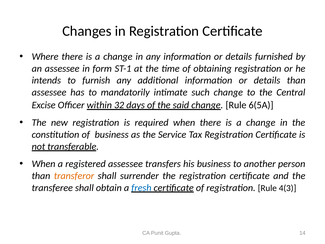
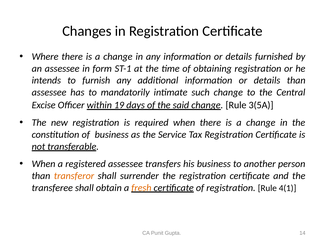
32: 32 -> 19 (119, 105)
6(5A: 6(5A -> 3(5A (261, 105)
fresh colour: blue -> orange (141, 188)
4(3: 4(3 -> 4(1 (288, 188)
